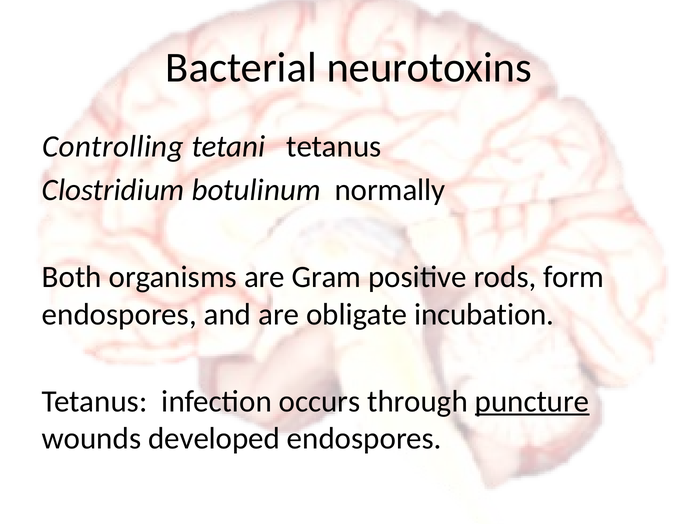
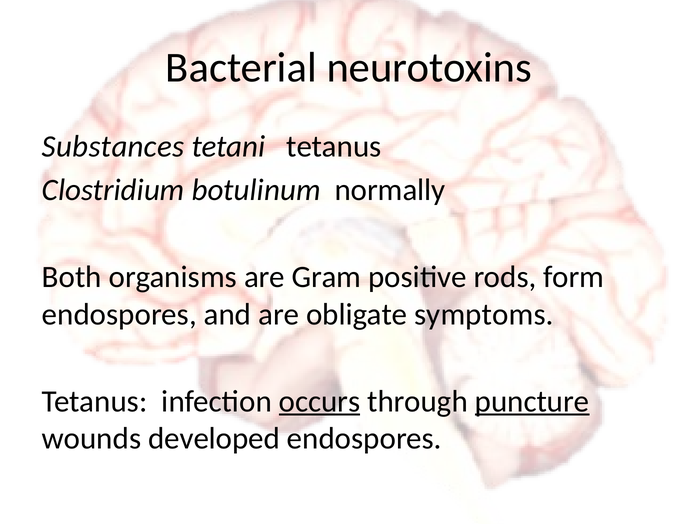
Controlling: Controlling -> Substances (113, 146)
incubation: incubation -> symptoms (484, 314)
occurs underline: none -> present (320, 401)
